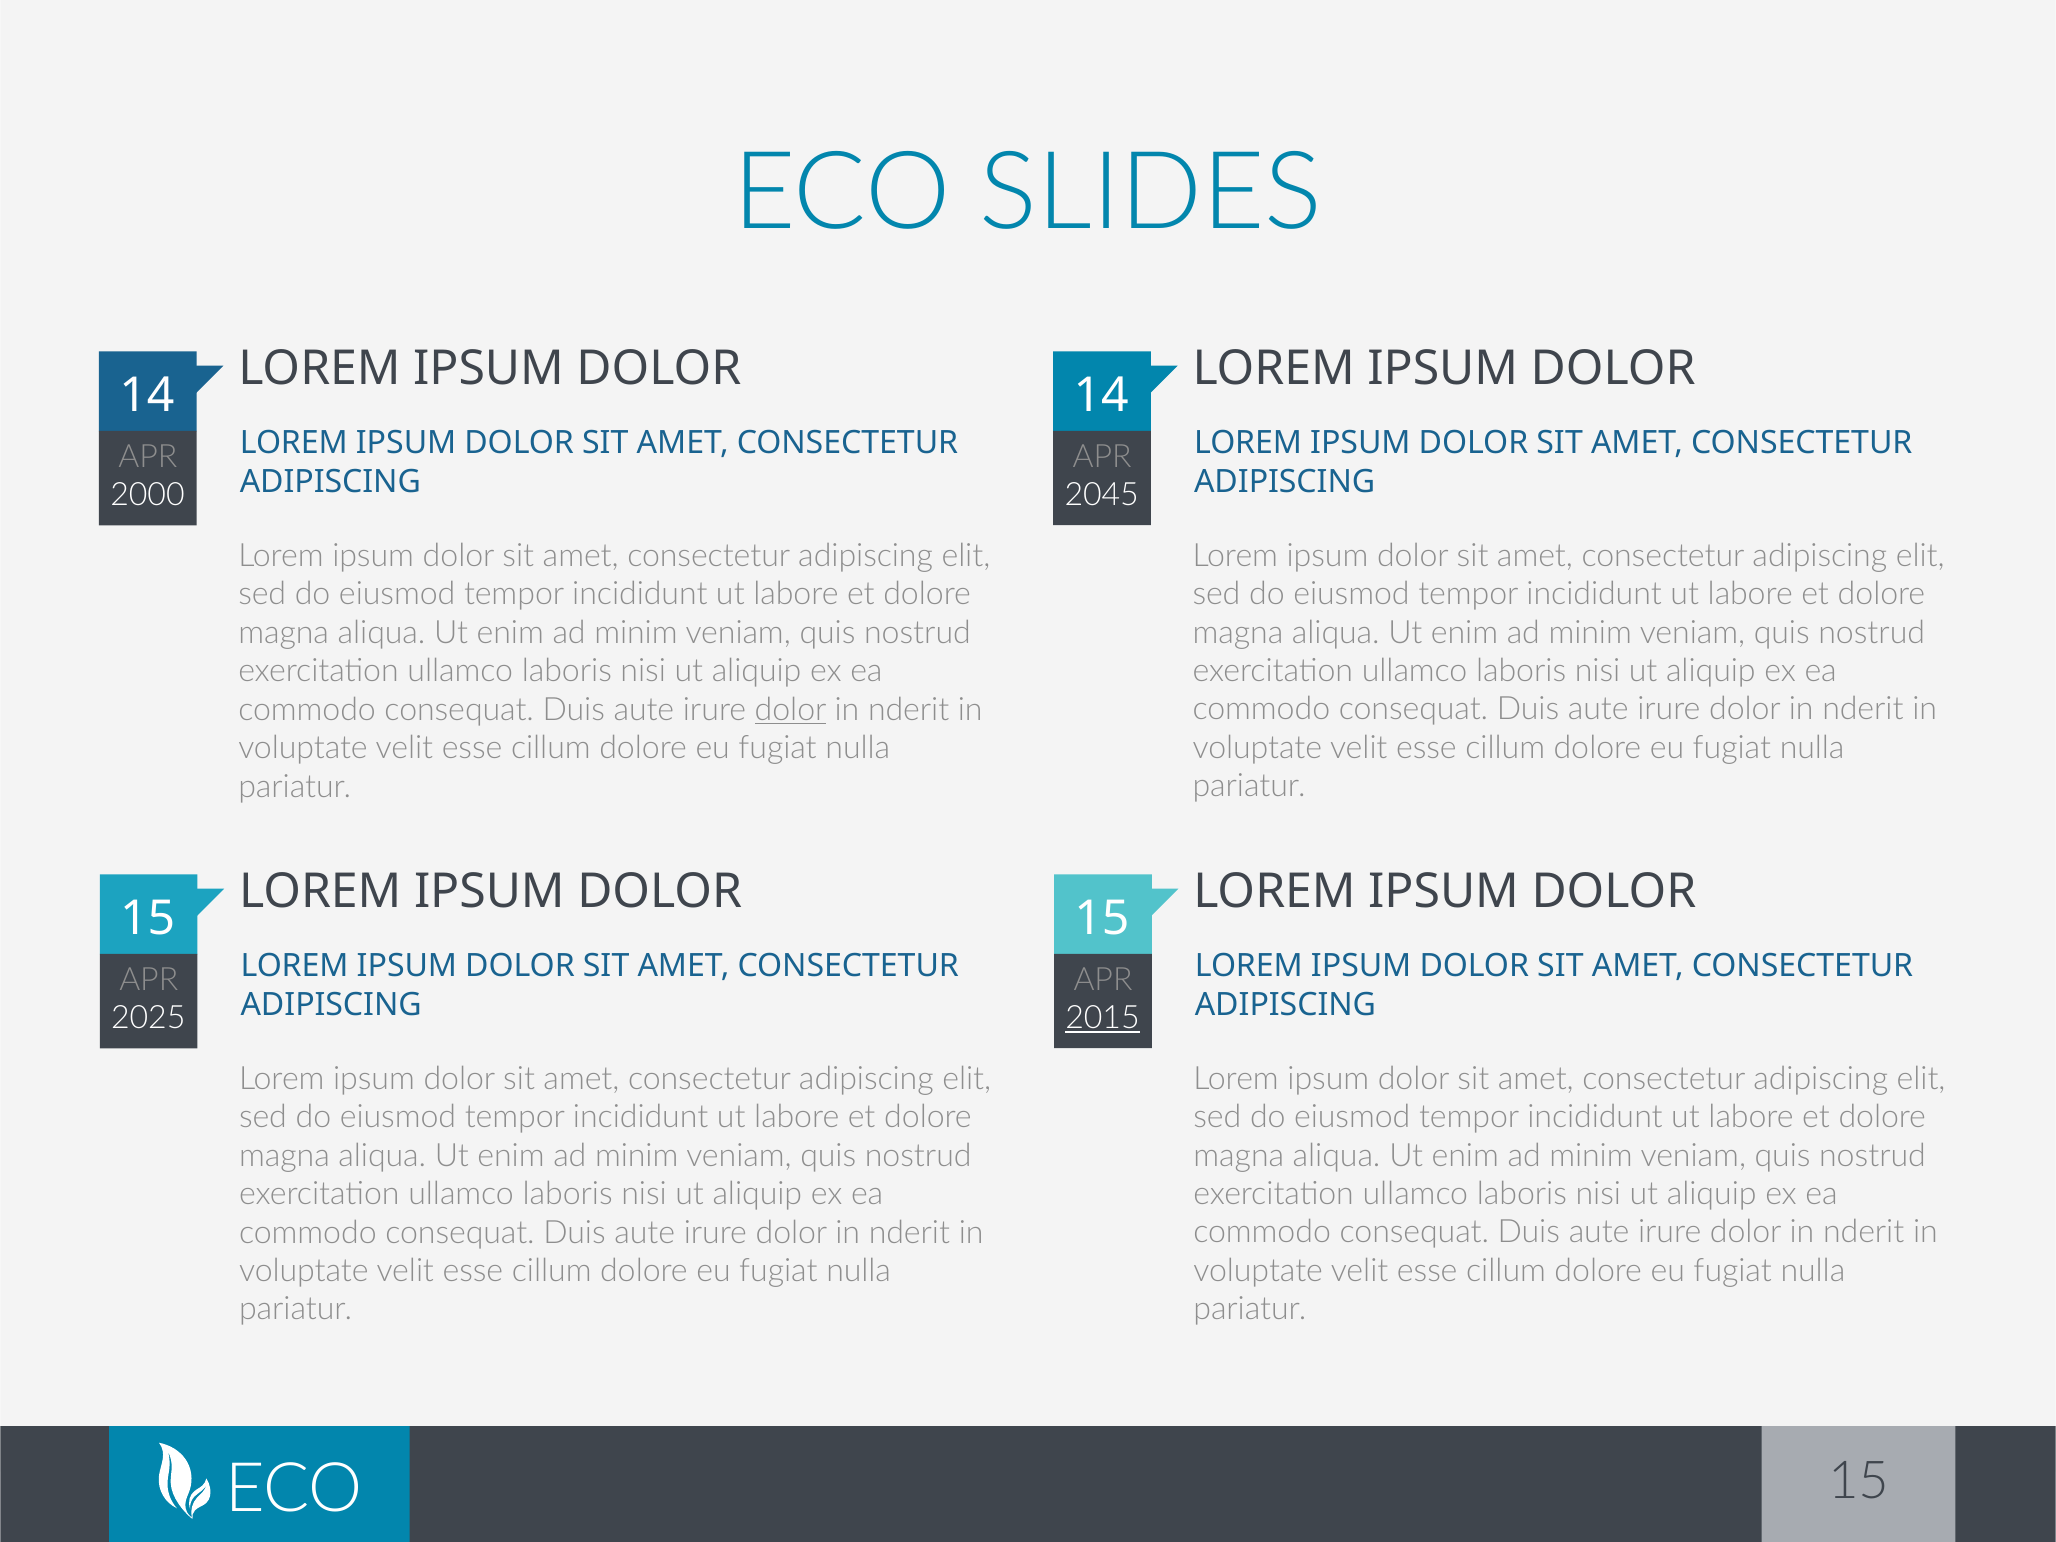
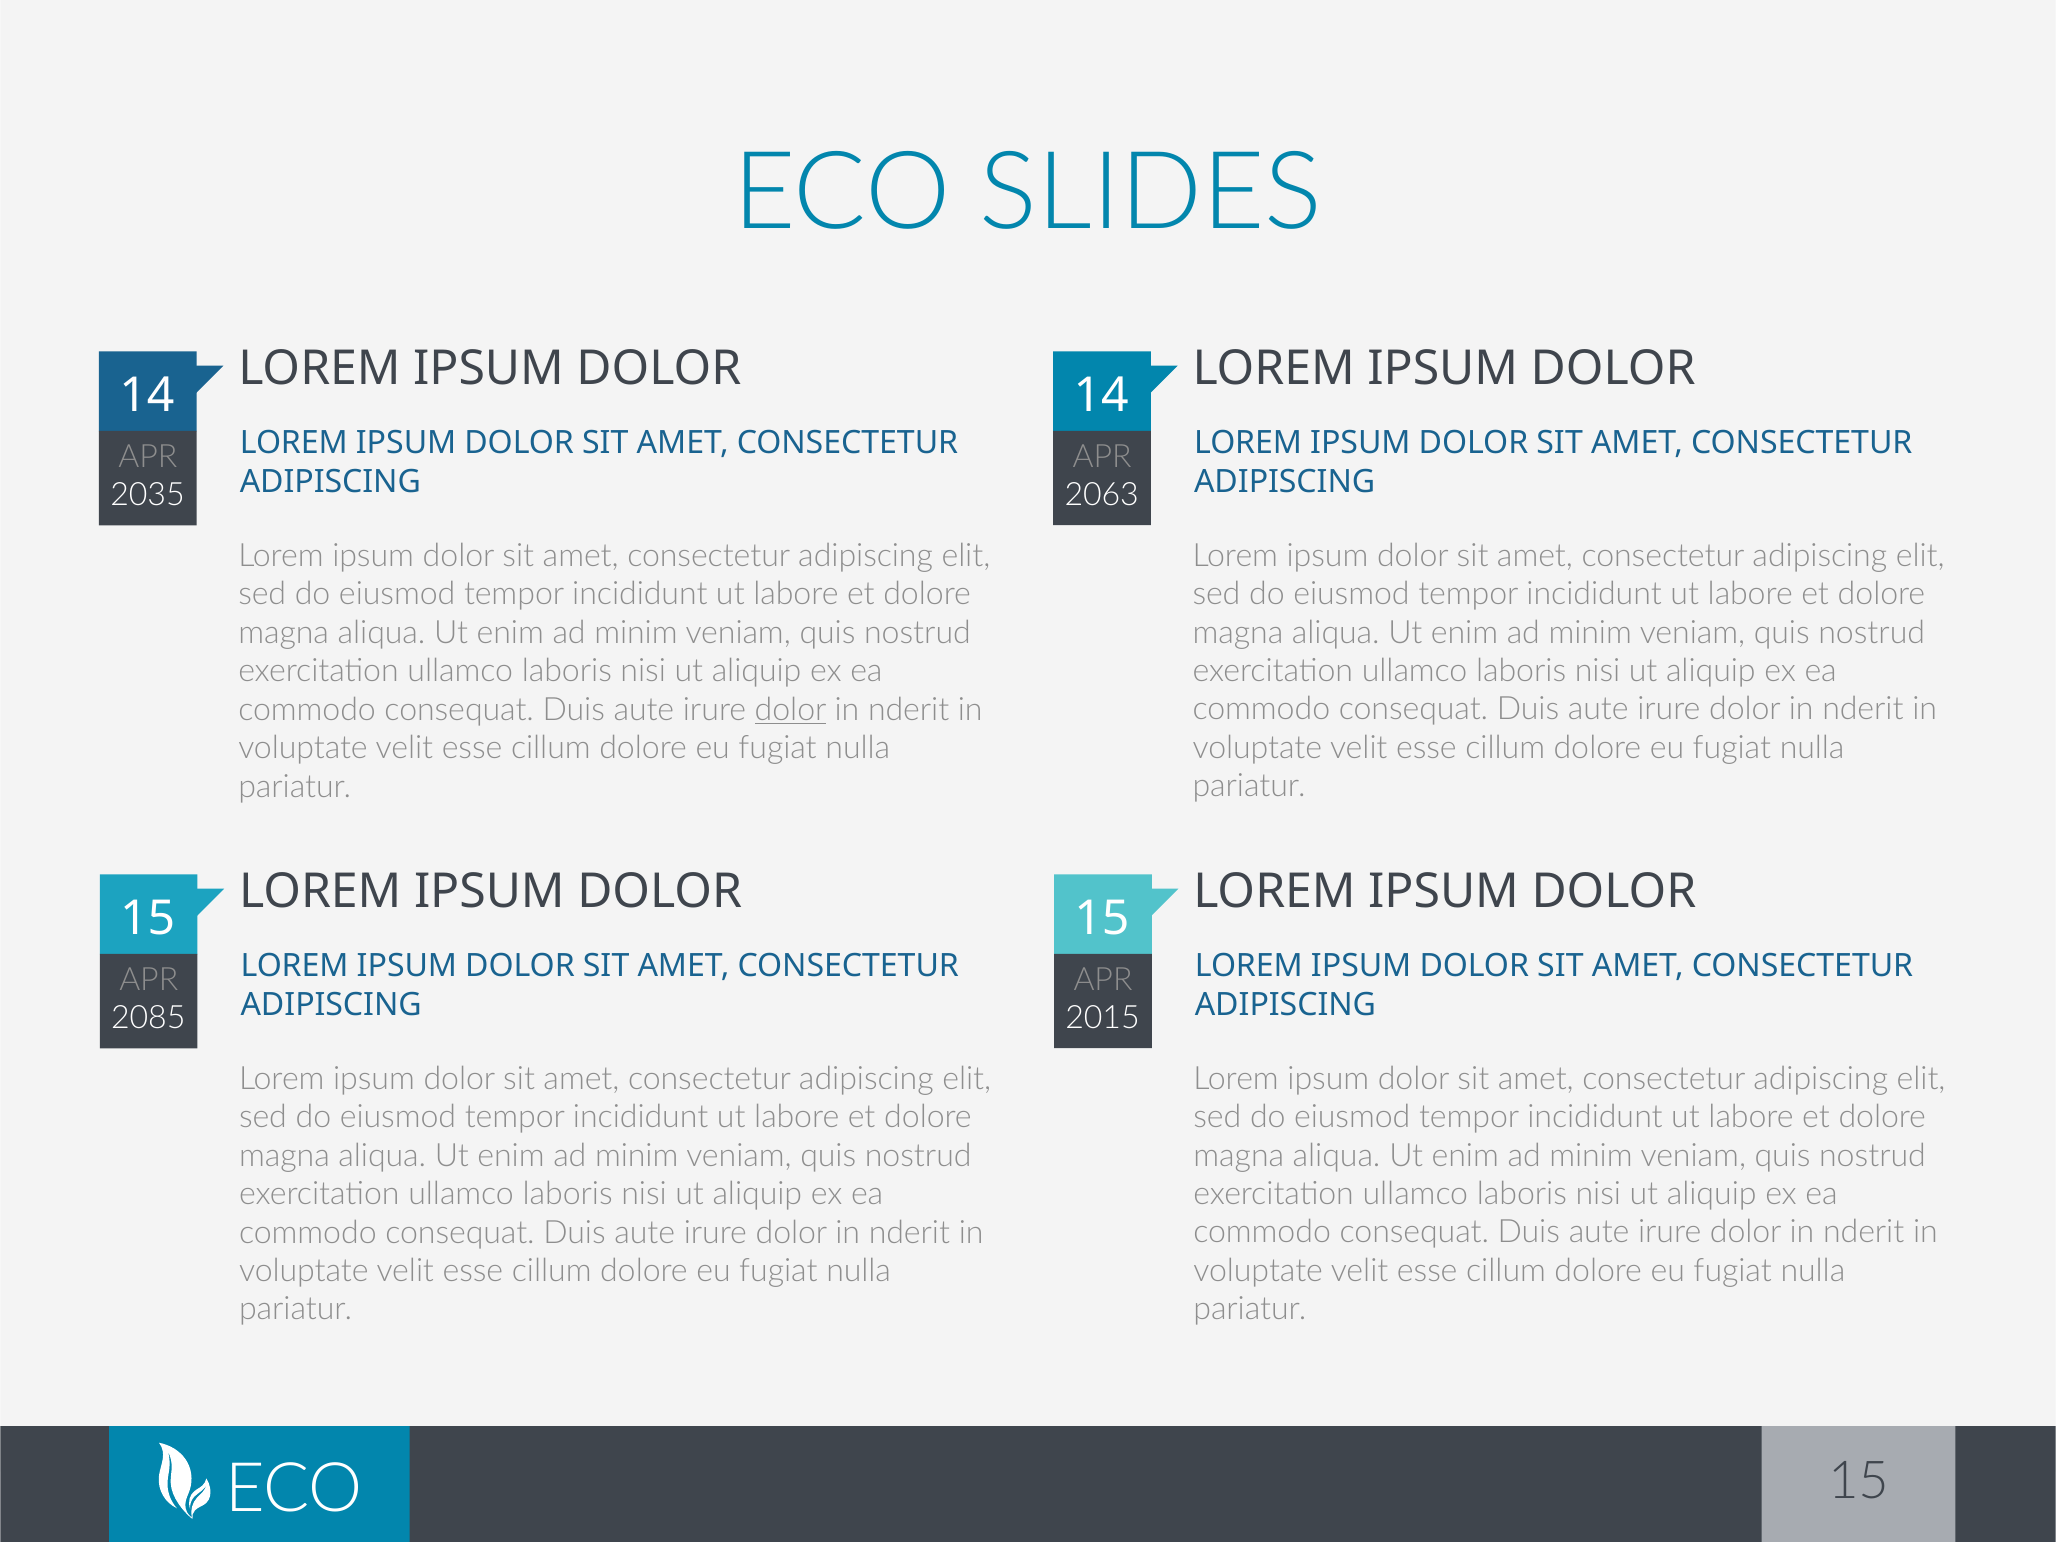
2045: 2045 -> 2063 (1102, 495)
2000: 2000 -> 2035 (147, 495)
2025: 2025 -> 2085 (148, 1018)
2015 underline: present -> none (1102, 1018)
